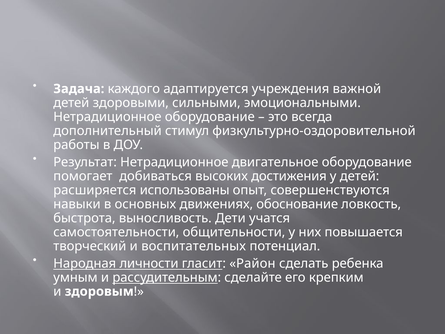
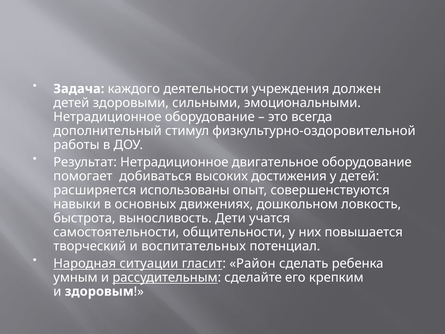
адаптируется: адаптируется -> деятельности (206, 89)
важной: важной -> должен (357, 89)
обоснование: обоснование -> дошкольном (297, 204)
личности: личности -> ситуации (149, 263)
